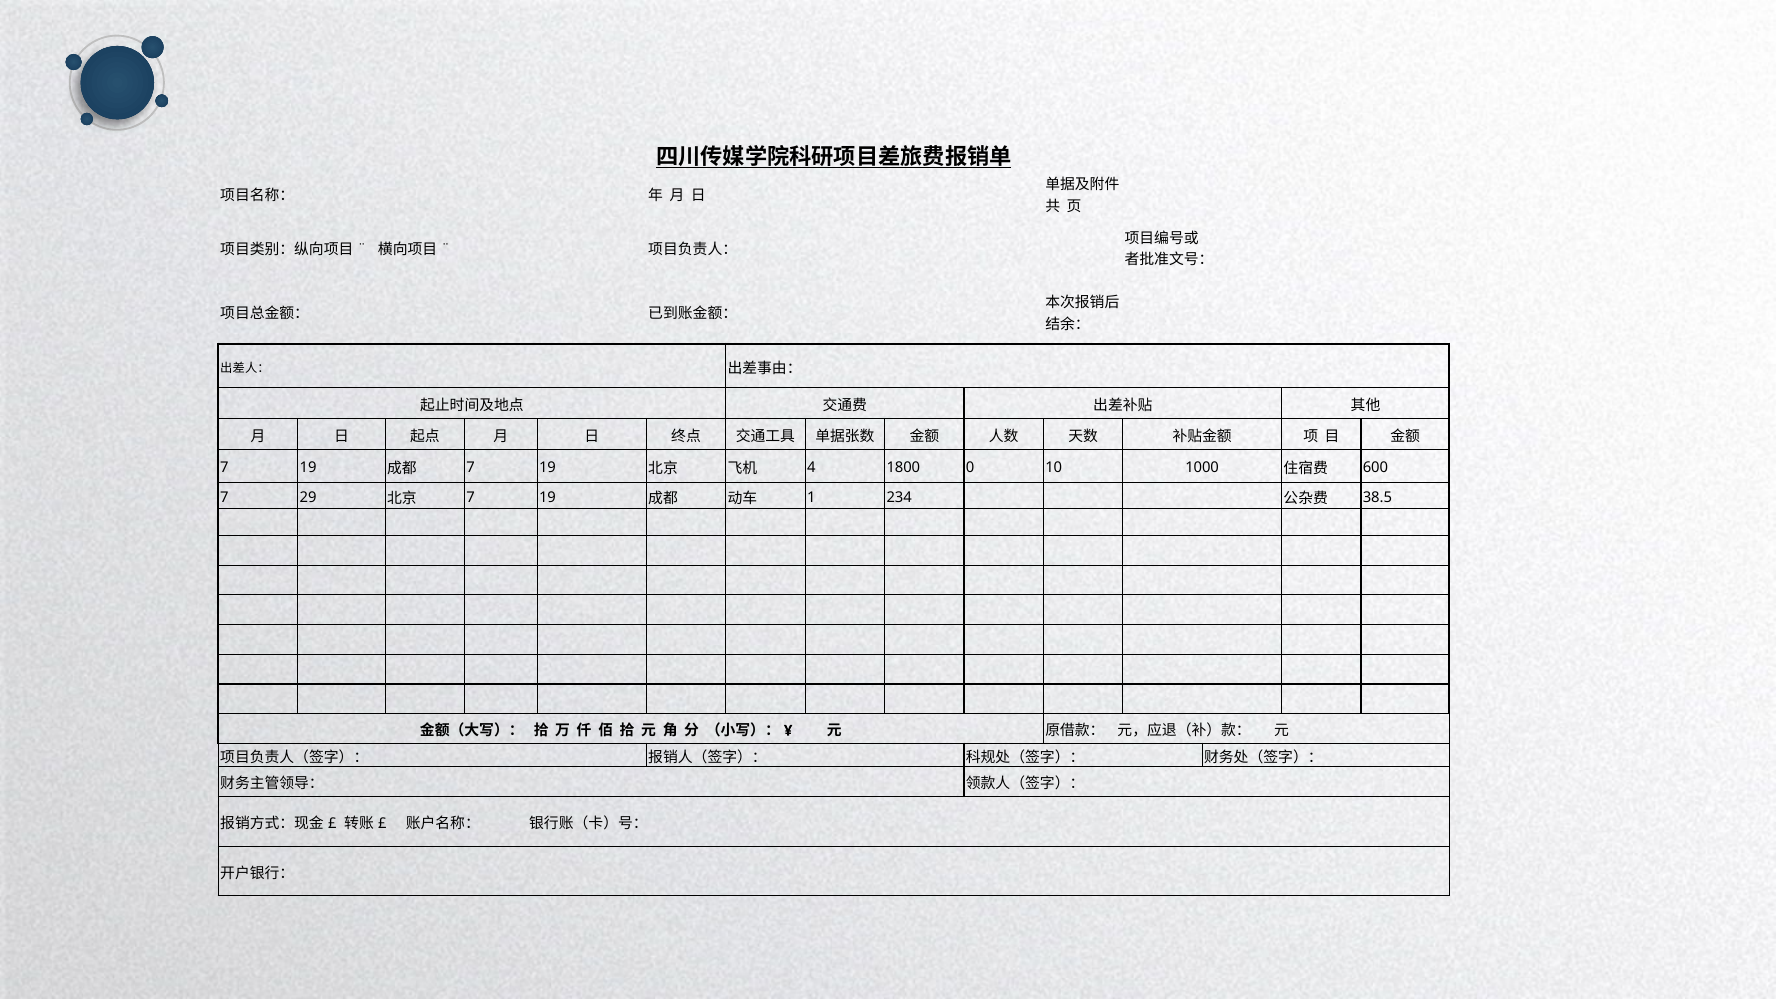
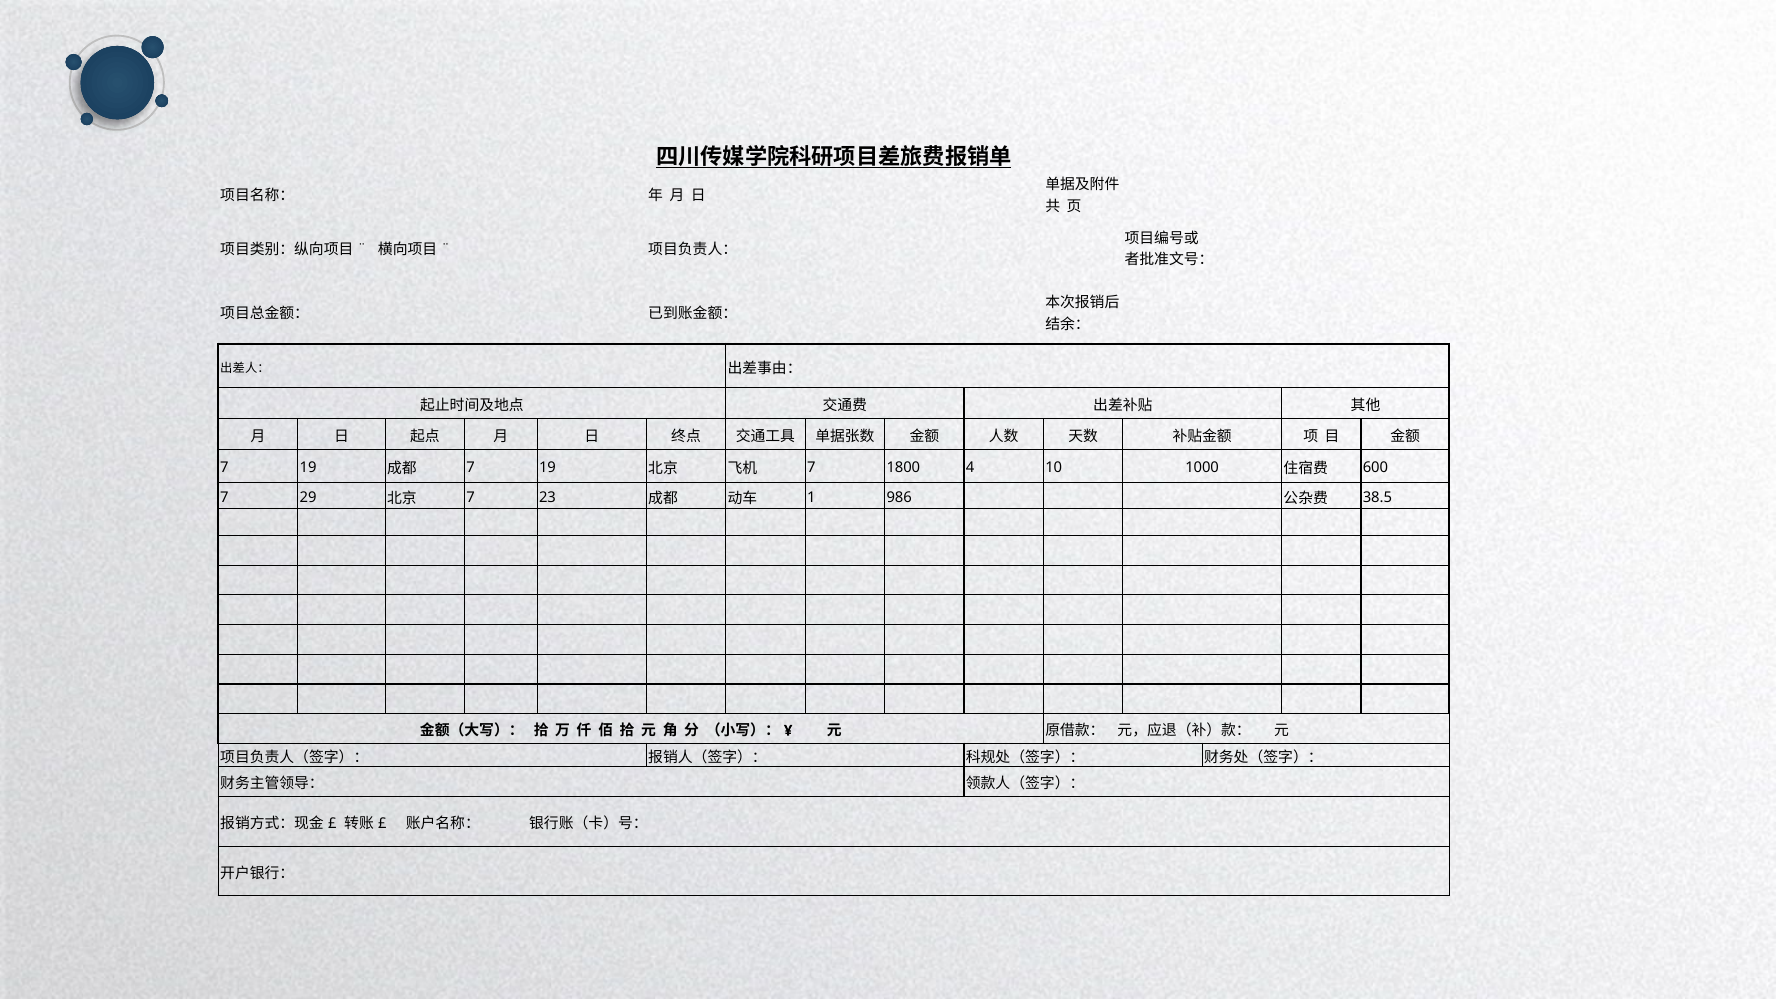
4: 4 -> 7 (811, 468)
0: 0 -> 4 (970, 468)
19: 19 -> 23 (547, 497)
234: 234 -> 986 (899, 497)
